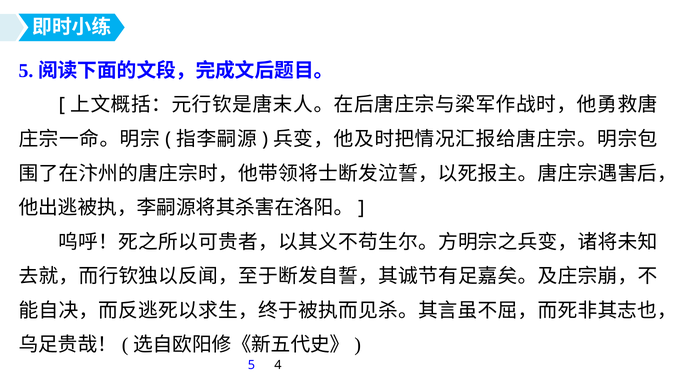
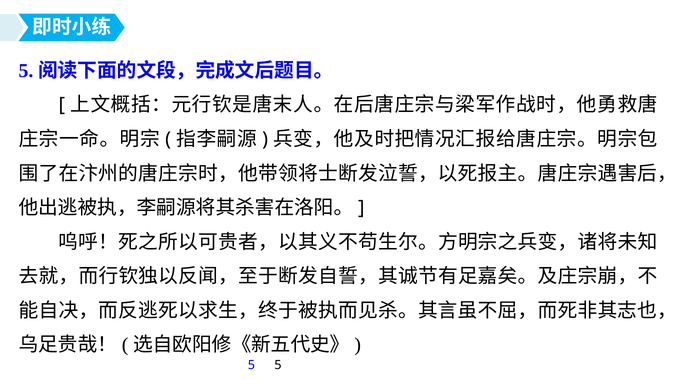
5 4: 4 -> 5 (278, 365)
